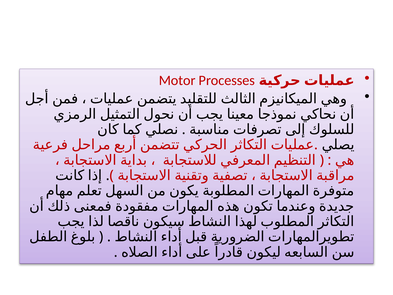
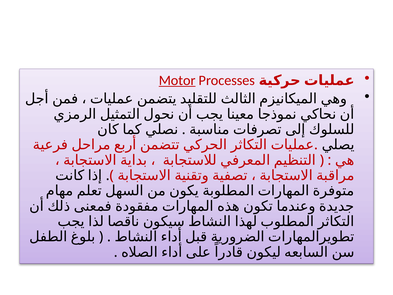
Motor underline: none -> present (177, 80)
